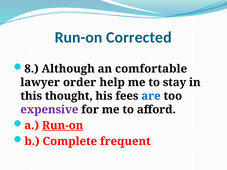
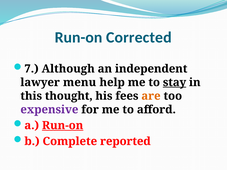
8: 8 -> 7 (32, 69)
comfortable: comfortable -> independent (151, 69)
order: order -> menu (80, 82)
stay underline: none -> present (175, 82)
are colour: blue -> orange (151, 96)
frequent: frequent -> reported (125, 142)
